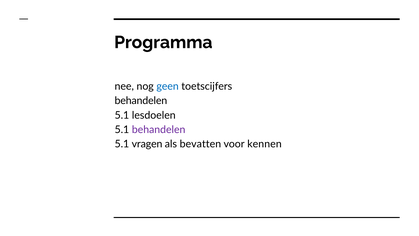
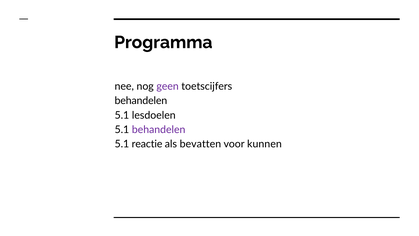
geen colour: blue -> purple (168, 86)
vragen: vragen -> reactie (147, 144)
kennen: kennen -> kunnen (264, 144)
